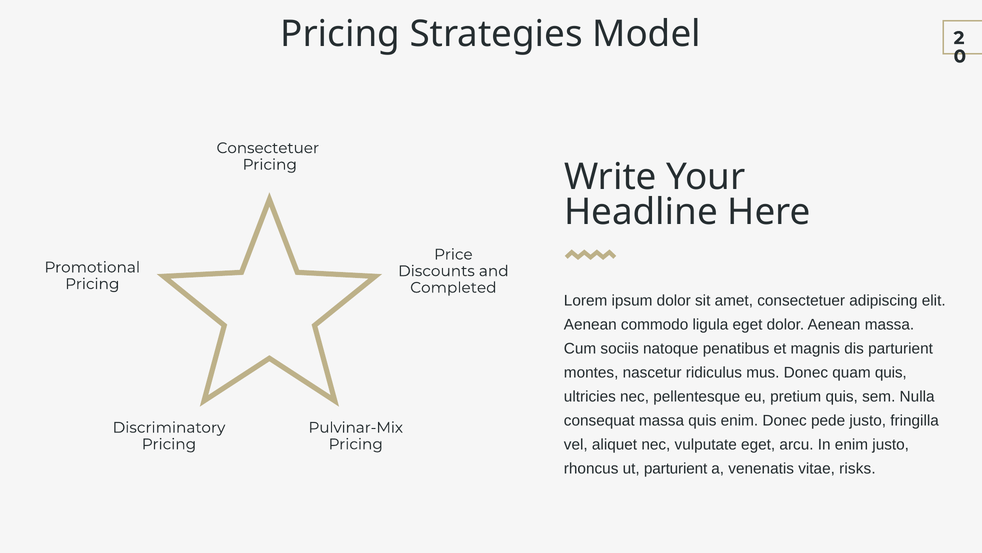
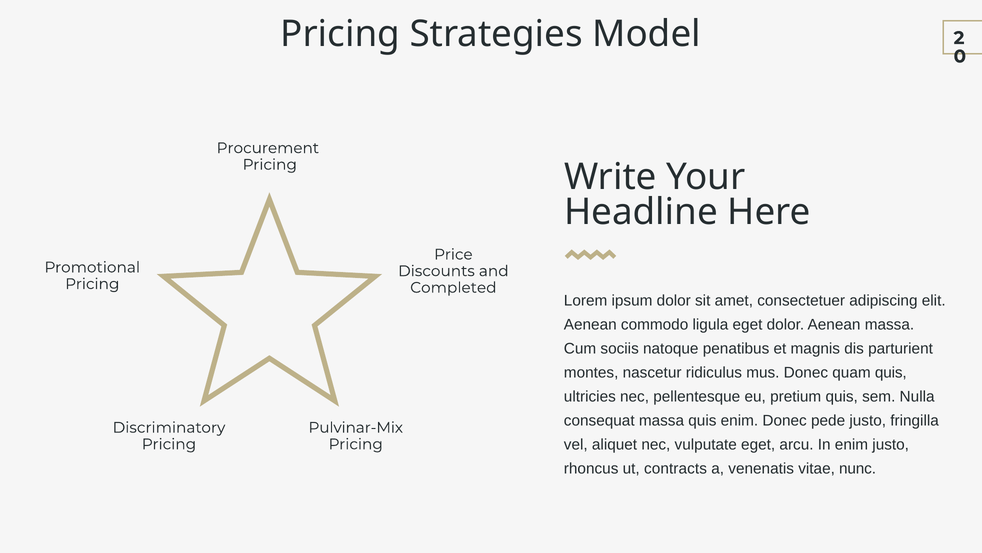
Consectetuer: Consectetuer -> Procurement (268, 148)
ut parturient: parturient -> contracts (675, 468)
risks: risks -> nunc (858, 468)
